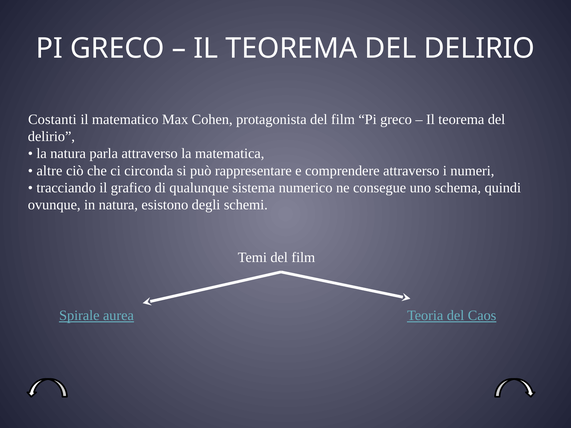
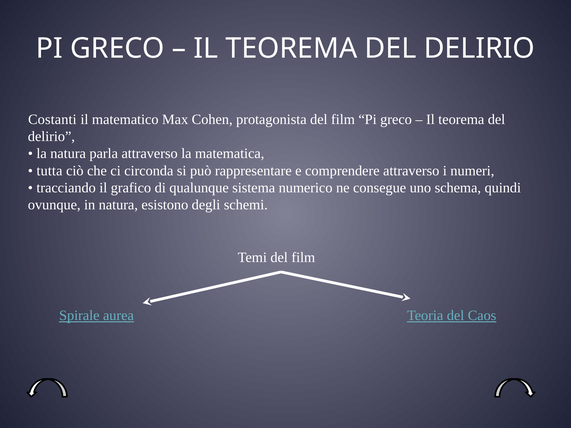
altre: altre -> tutta (49, 171)
